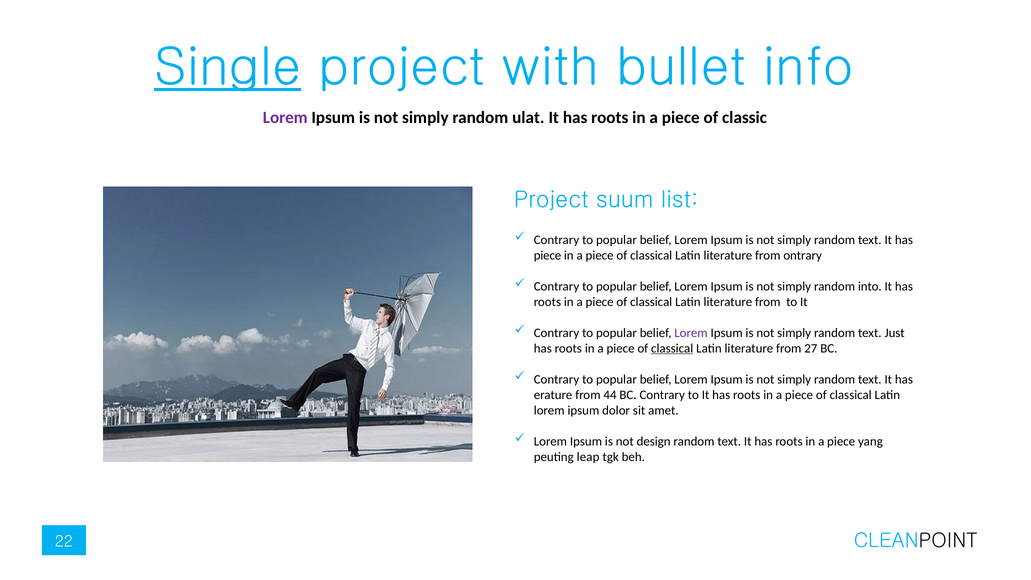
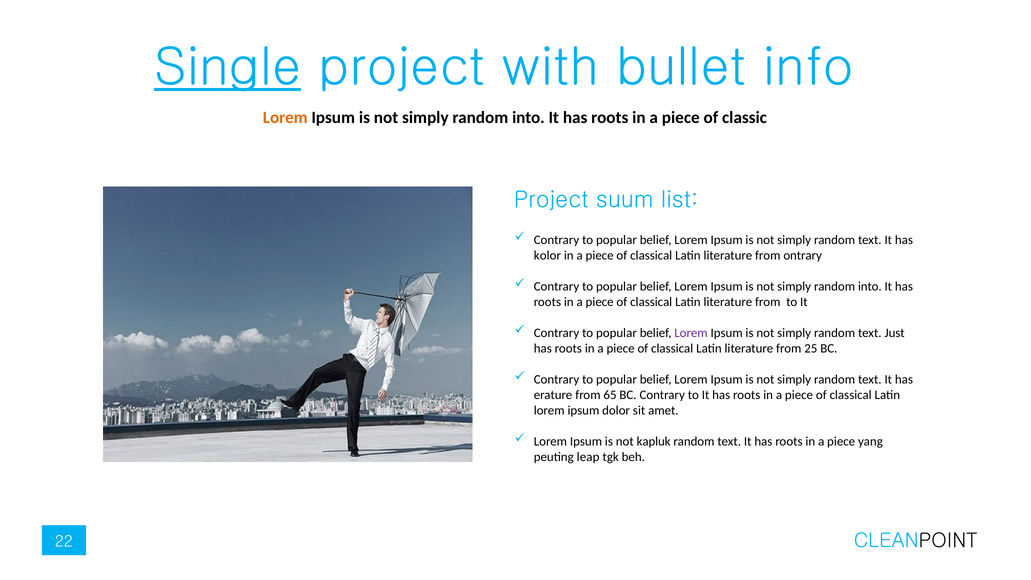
Lorem colour: purple -> orange (285, 117)
ulat: ulat -> into (528, 117)
piece: piece -> kolor (547, 255)
classical underline: present -> none (672, 348)
27: 27 -> 25 (811, 348)
44: 44 -> 65 (610, 395)
design: design -> kapluk (654, 441)
